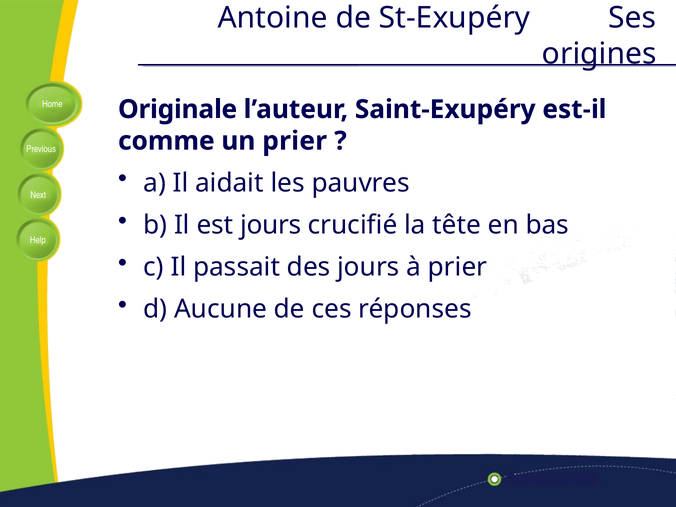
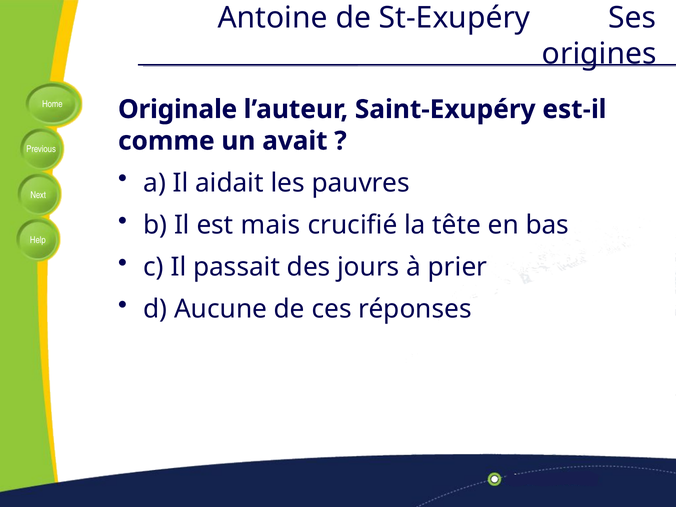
un prier: prier -> avait (295, 141)
est jours: jours -> mais (270, 225)
